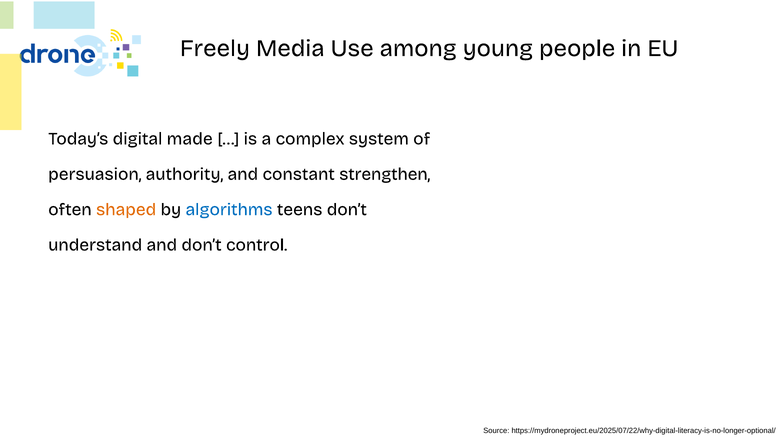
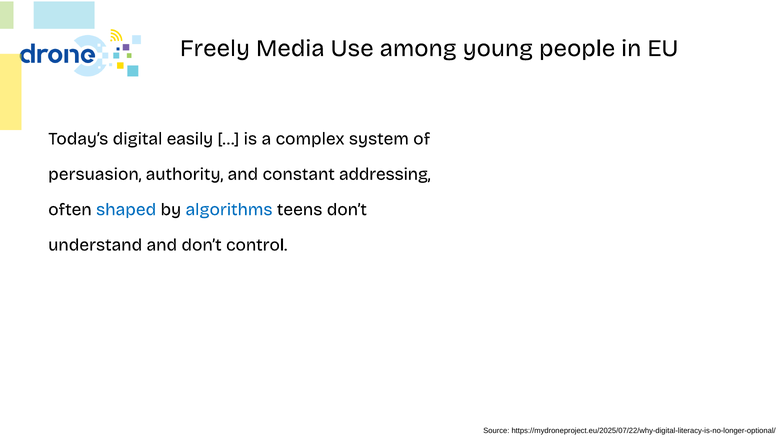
made: made -> easily (190, 139)
strengthen: strengthen -> addressing (385, 174)
shaped colour: orange -> blue (126, 209)
